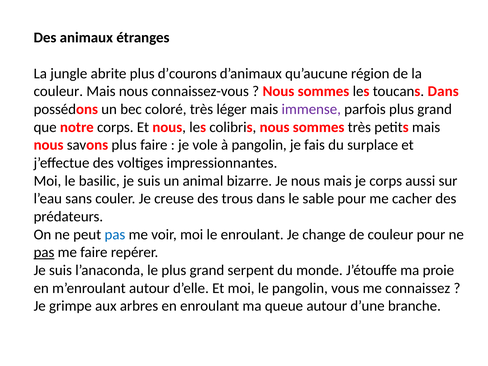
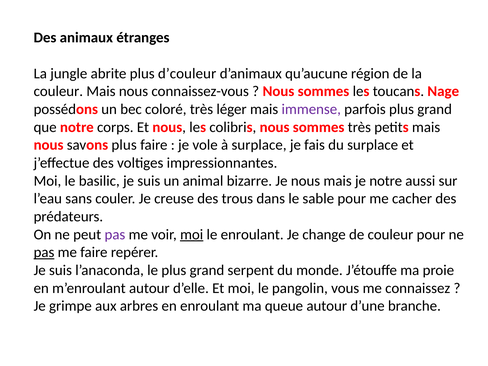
d’courons: d’courons -> d’couleur (187, 73)
toucans Dans: Dans -> Nage (443, 91)
à pangolin: pangolin -> surplace (259, 145)
je corps: corps -> notre (386, 181)
pas colour: blue -> purple (115, 234)
moi underline: none -> present (192, 234)
